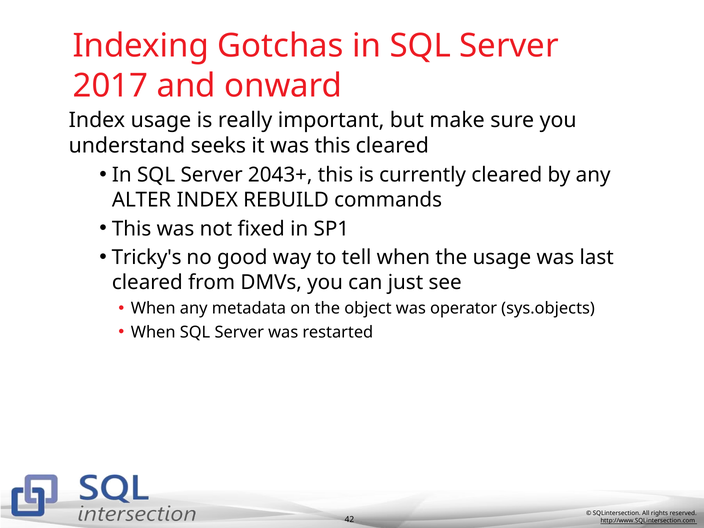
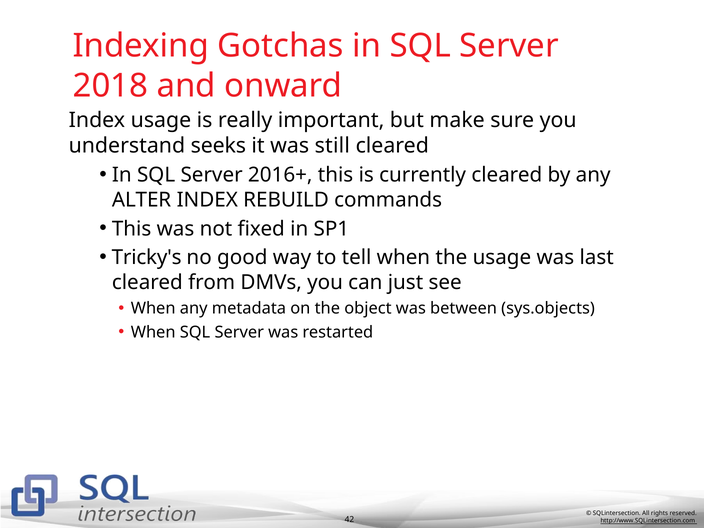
2017: 2017 -> 2018 (110, 86)
was this: this -> still (332, 146)
2043+: 2043+ -> 2016+ (280, 175)
operator: operator -> between (464, 309)
